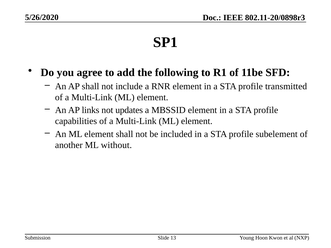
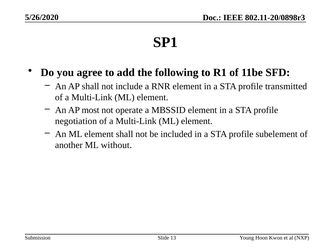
links: links -> most (91, 110)
updates: updates -> operate (129, 110)
capabilities: capabilities -> negotiation (76, 121)
